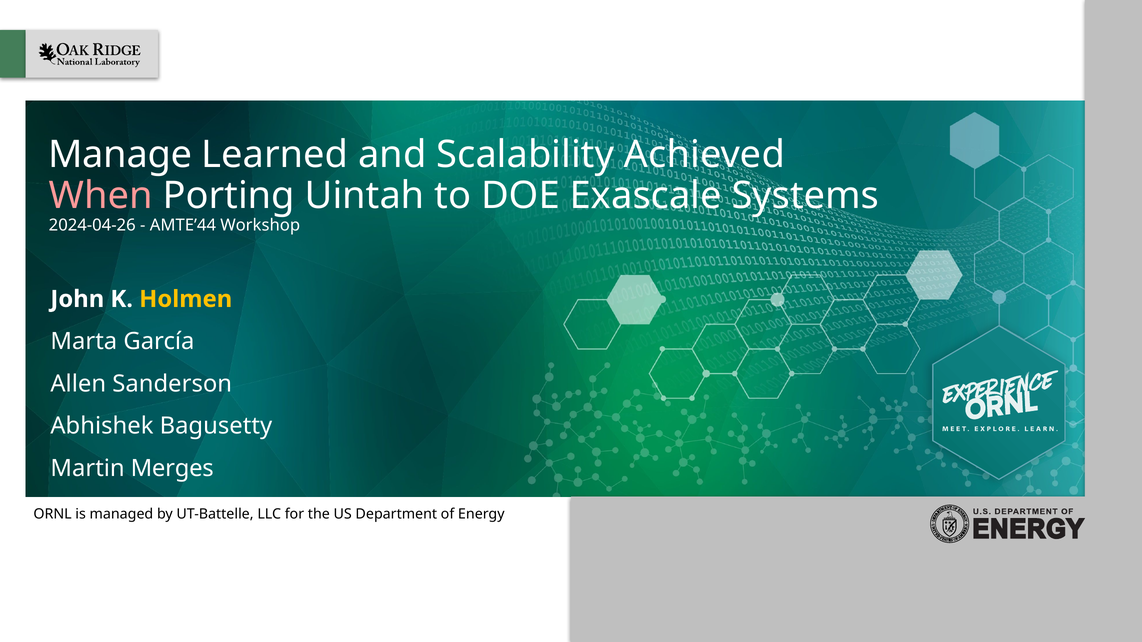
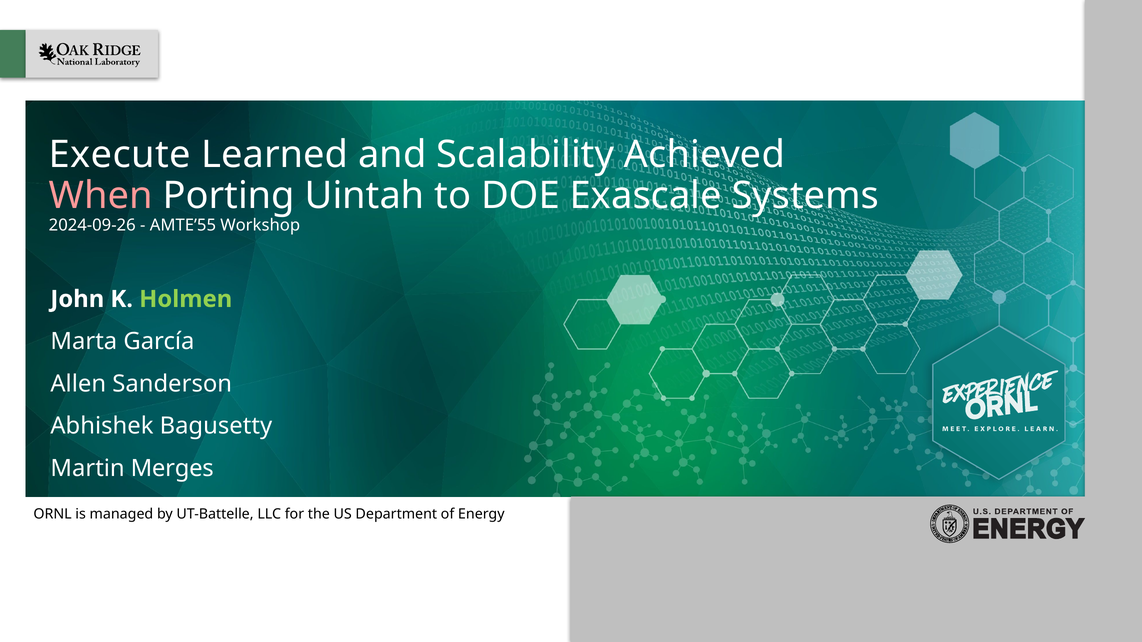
Manage: Manage -> Execute (120, 155)
2024-04-26: 2024-04-26 -> 2024-09-26 (92, 226)
AMTE’44: AMTE’44 -> AMTE’55 (183, 226)
Holmen colour: yellow -> light green (186, 299)
